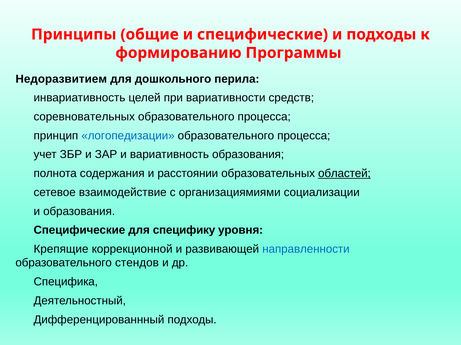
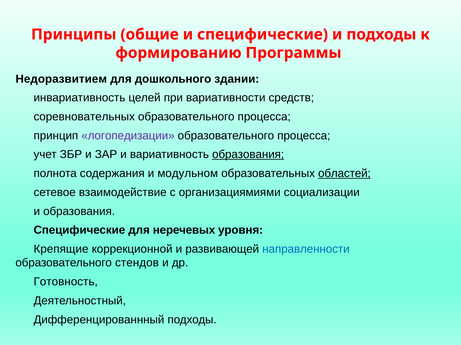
перила: перила -> здании (237, 79)
логопедизации colour: blue -> purple (128, 136)
образования underline: none -> present (248, 155)
расстоянии: расстоянии -> модульном (188, 174)
специфику: специфику -> неречевых (184, 231)
Специфика: Специфика -> Готовность (66, 282)
